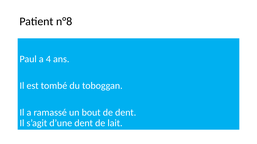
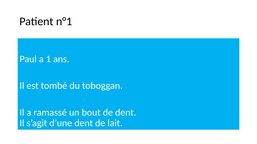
n°8: n°8 -> n°1 (64, 22)
4: 4 -> 1 (48, 59)
